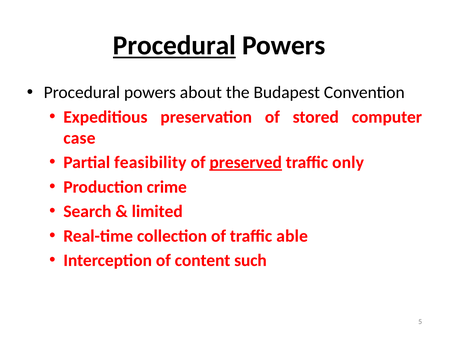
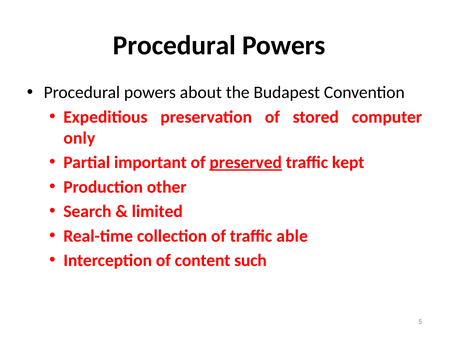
Procedural underline: present -> none (174, 46)
case: case -> only (79, 138)
feasibility: feasibility -> important (150, 162)
only: only -> kept (348, 162)
crime: crime -> other (167, 187)
